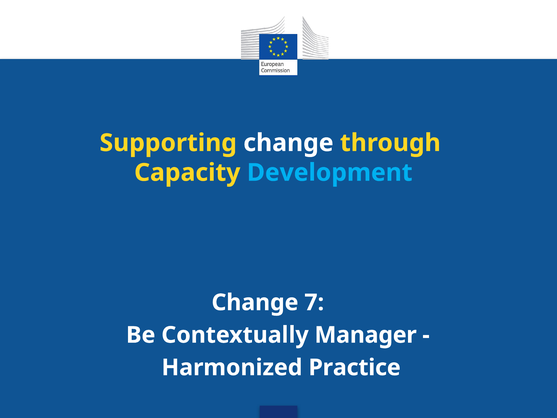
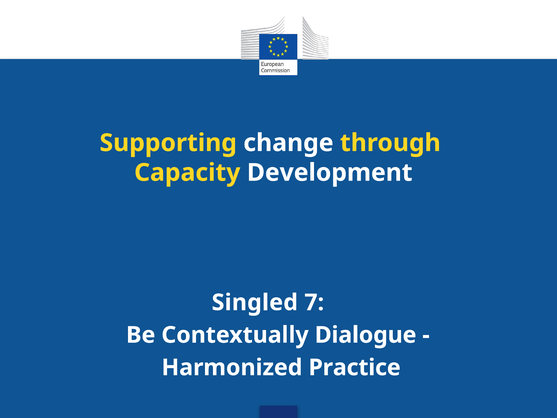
Development colour: light blue -> white (330, 173)
Change: Change -> Singled (255, 302)
Manager: Manager -> Dialogue (366, 335)
